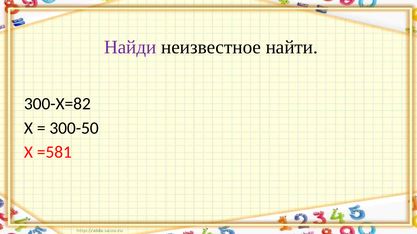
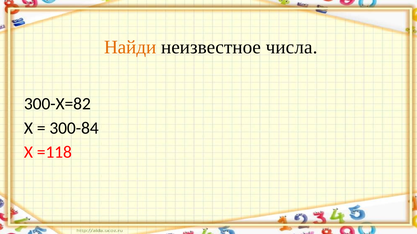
Найди colour: purple -> orange (130, 47)
найти: найти -> числа (292, 47)
300-50: 300-50 -> 300-84 (74, 128)
=581: =581 -> =118 (54, 153)
